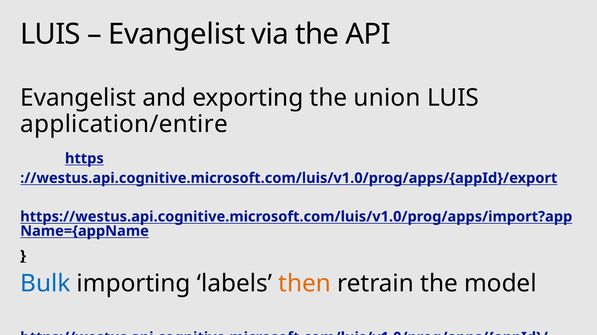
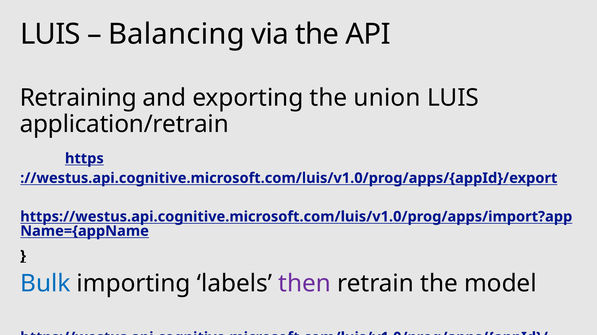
Evangelist: Evangelist -> Balancing (176, 34)
Evangelist: Evangelist -> Retraining (78, 98)
application/entire: application/entire -> application/retrain (124, 124)
then colour: orange -> purple (305, 284)
